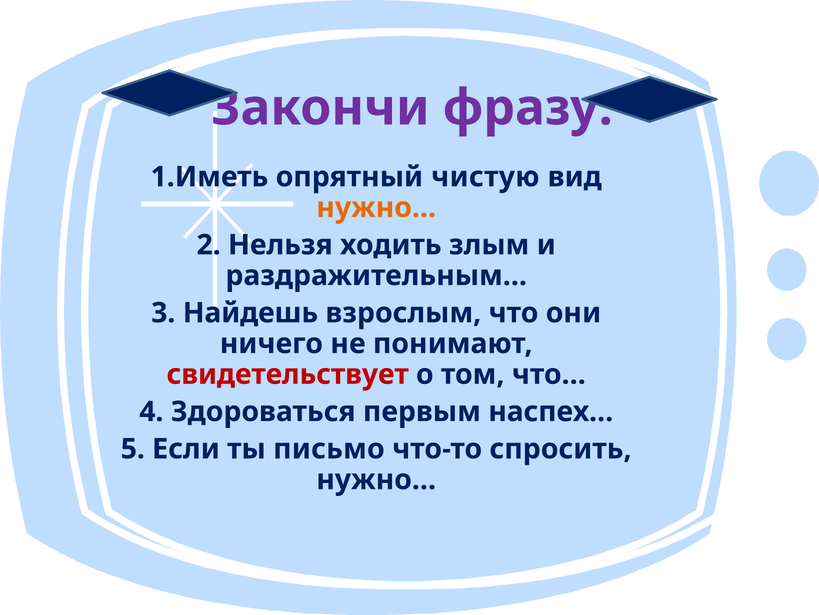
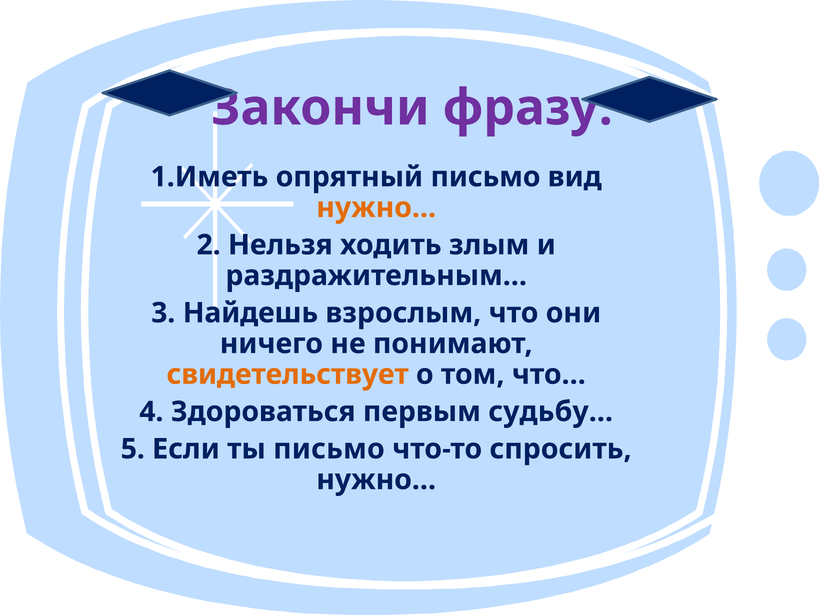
опрятный чистую: чистую -> письмо (485, 177)
свидетельствует colour: red -> orange (288, 374)
наспех…: наспех… -> судьбу… (551, 411)
